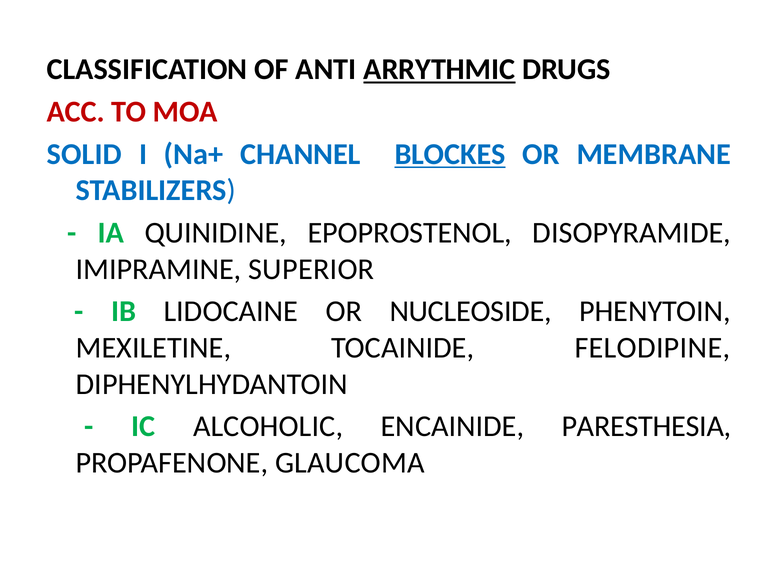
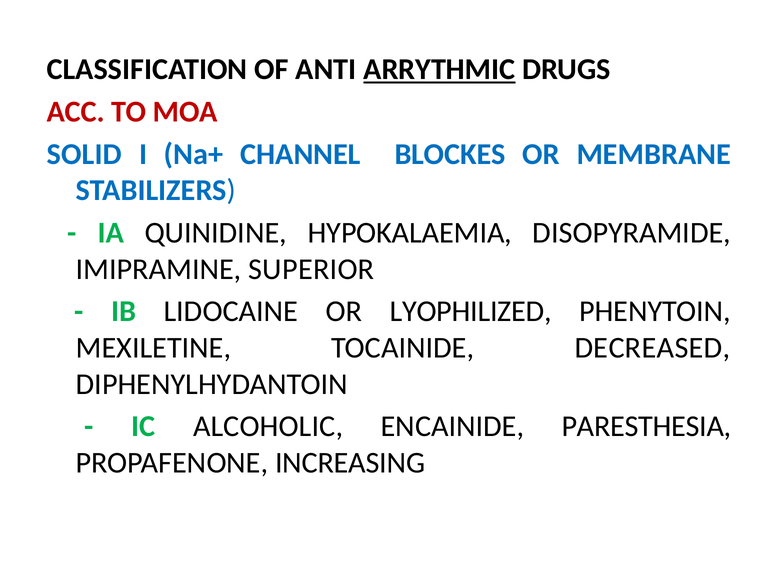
BLOCKES underline: present -> none (450, 154)
EPOPROSTENOL: EPOPROSTENOL -> HYPOKALAEMIA (410, 233)
NUCLEOSIDE: NUCLEOSIDE -> LYOPHILIZED (471, 312)
FELODIPINE: FELODIPINE -> DECREASED (652, 348)
GLAUCOMA: GLAUCOMA -> INCREASING (350, 463)
